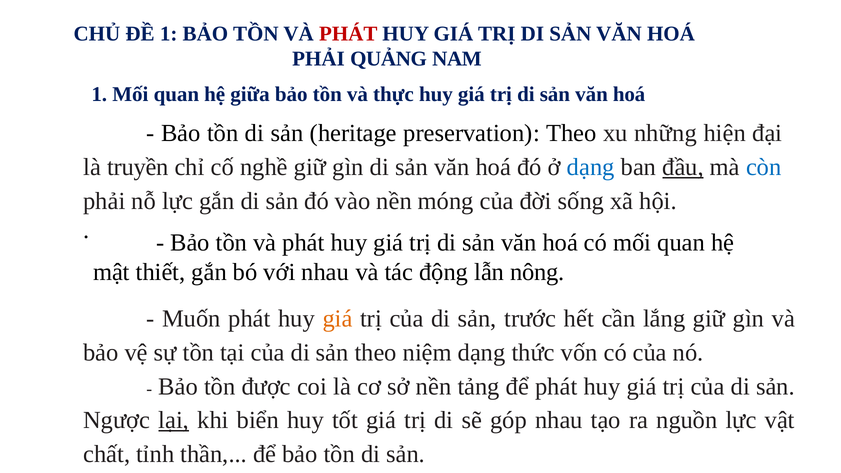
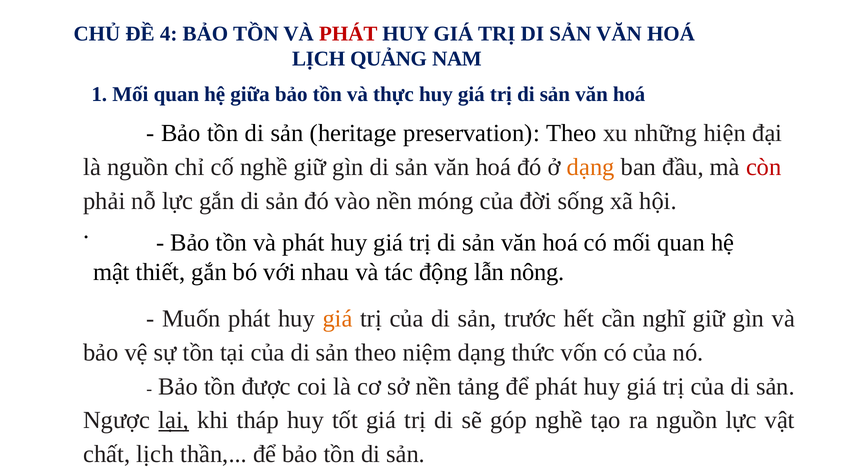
ĐỀ 1: 1 -> 4 (169, 34)
PHẢI: PHẢI -> LỊCH (319, 59)
là truyền: truyền -> nguồn (138, 167)
dạng colour: blue -> orange (591, 167)
đầu underline: present -> none (683, 167)
còn colour: blue -> red (764, 167)
lắng: lắng -> nghĩ (664, 319)
biển: biển -> tháp (258, 420)
góp nhau: nhau -> nghề (559, 420)
chất tỉnh: tỉnh -> lịch (155, 454)
